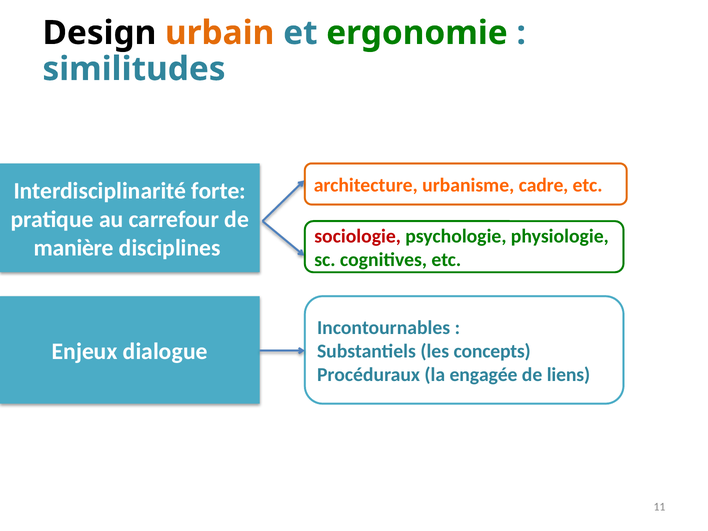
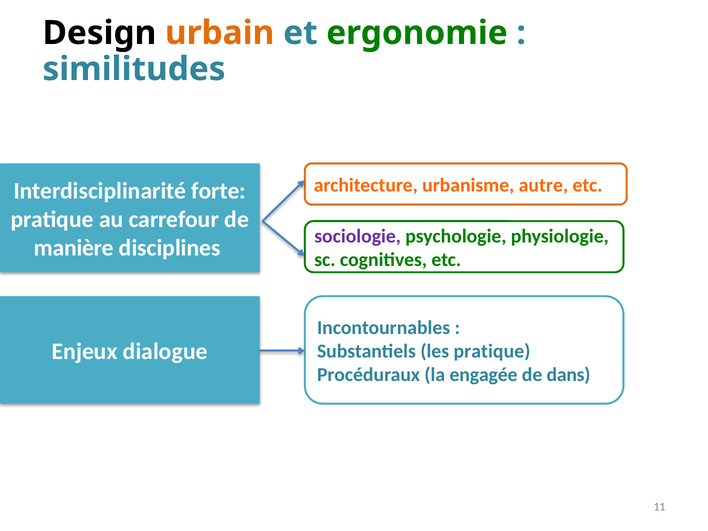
cadre: cadre -> autre (543, 185)
sociologie colour: red -> purple (358, 236)
les concepts: concepts -> pratique (492, 351)
liens: liens -> dans (569, 375)
